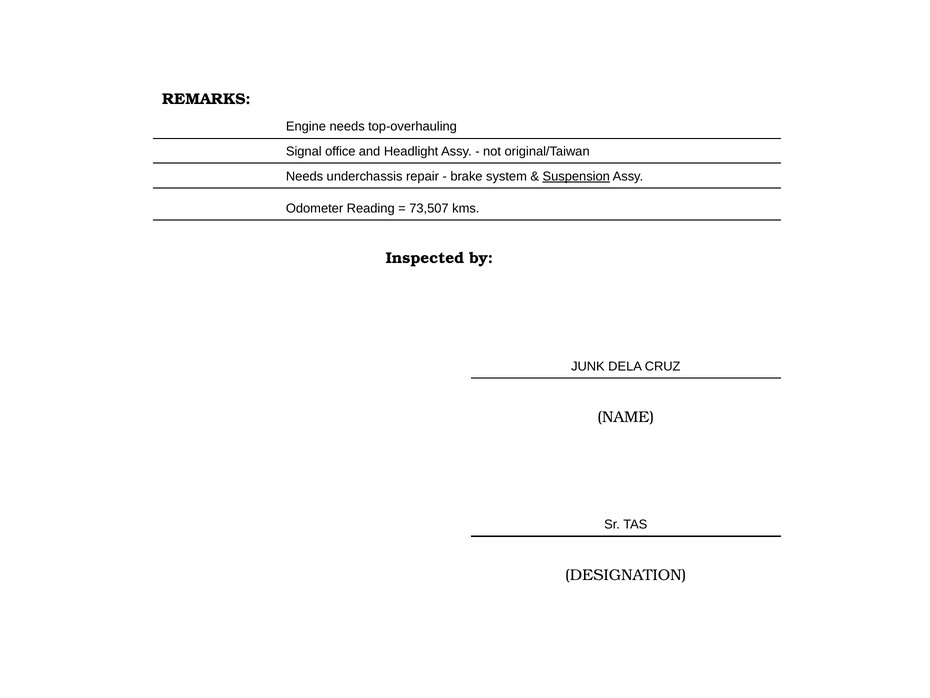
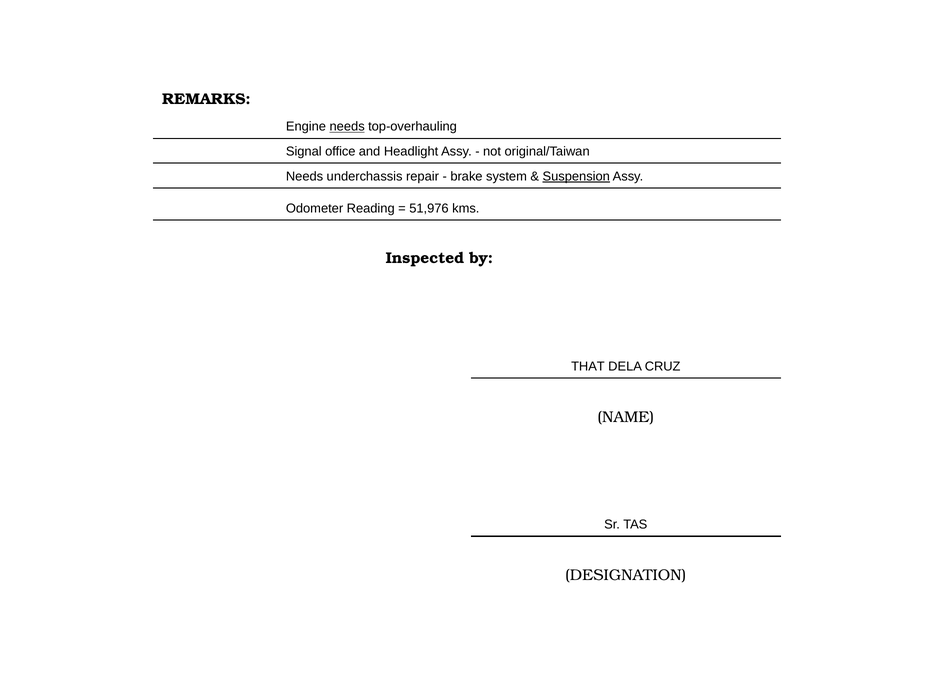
needs underline: none -> present (347, 127)
73,507: 73,507 -> 51,976 (429, 208)
JUNK: JUNK -> THAT (588, 366)
